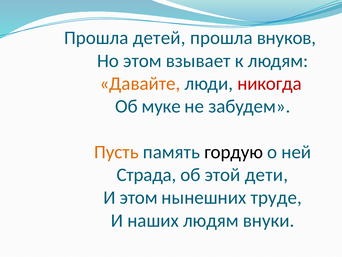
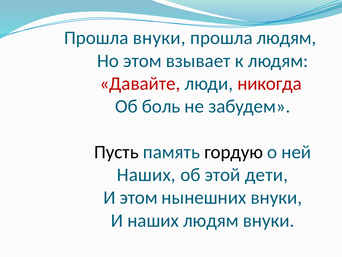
Прошла детей: детей -> внуки (159, 38)
прошла внуков: внуков -> людям (286, 38)
Давайте colour: orange -> red (140, 83)
муке: муке -> боль (161, 106)
Пусть colour: orange -> black (116, 152)
Страда: Страда -> Наших (146, 175)
нынешних труде: труде -> внуки (276, 197)
